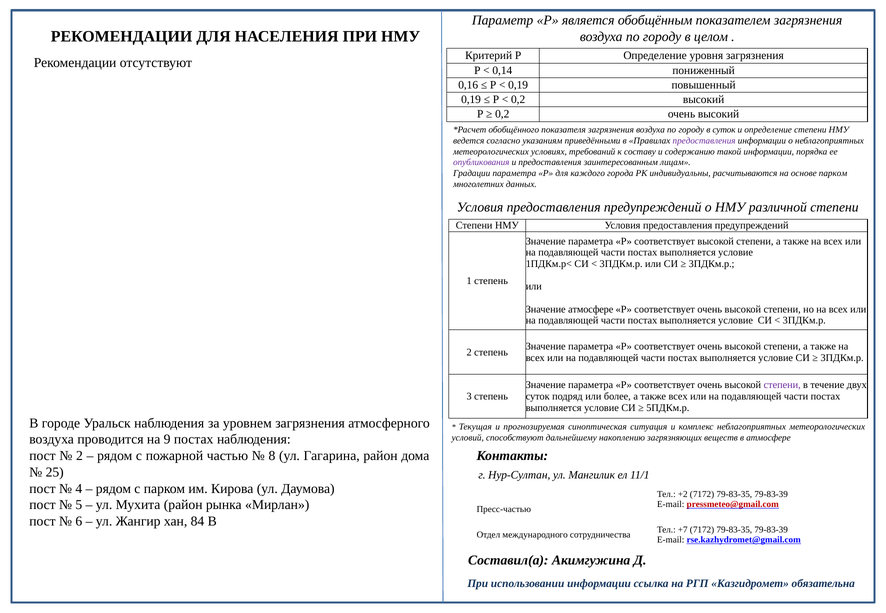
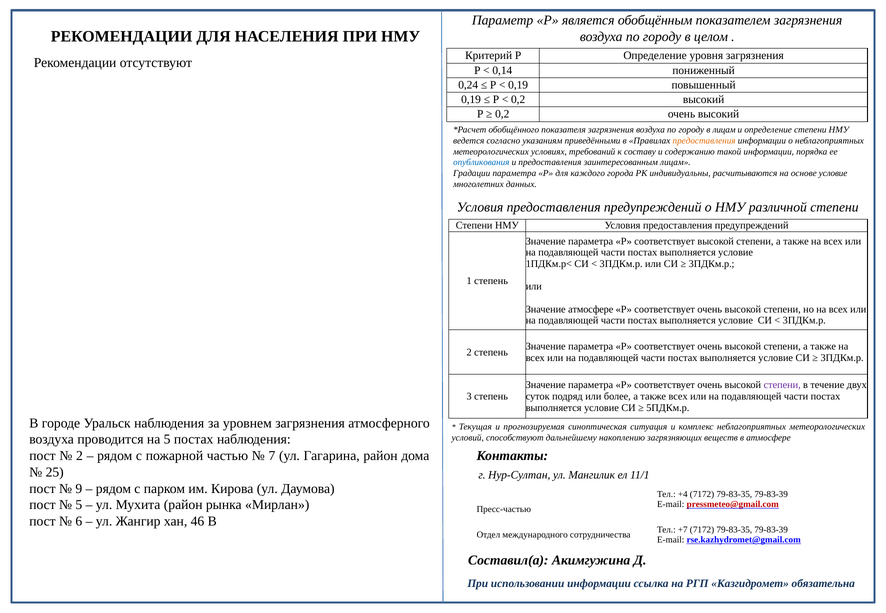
0,16: 0,16 -> 0,24 (468, 85)
в суток: суток -> лицам (724, 130)
предоставления colour: purple -> orange (704, 141)
опубликования colour: purple -> blue (481, 163)
основе парком: парком -> условие (833, 173)
на 9: 9 -> 5 (167, 440)
8: 8 -> 7 (272, 456)
4: 4 -> 9 (79, 489)
+2: +2 -> +4 (683, 495)
84: 84 -> 46 (197, 522)
